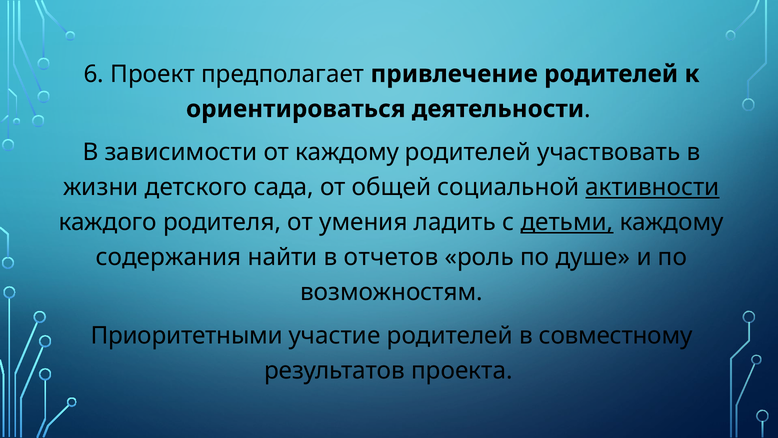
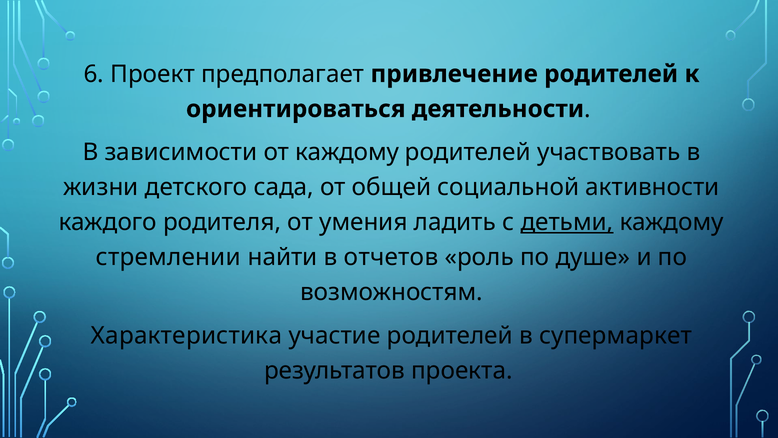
активности underline: present -> none (652, 187)
содержания: содержания -> стремлении (168, 257)
Приоритетными: Приоритетными -> Характеристика (186, 335)
совместному: совместному -> супермаркет (615, 335)
